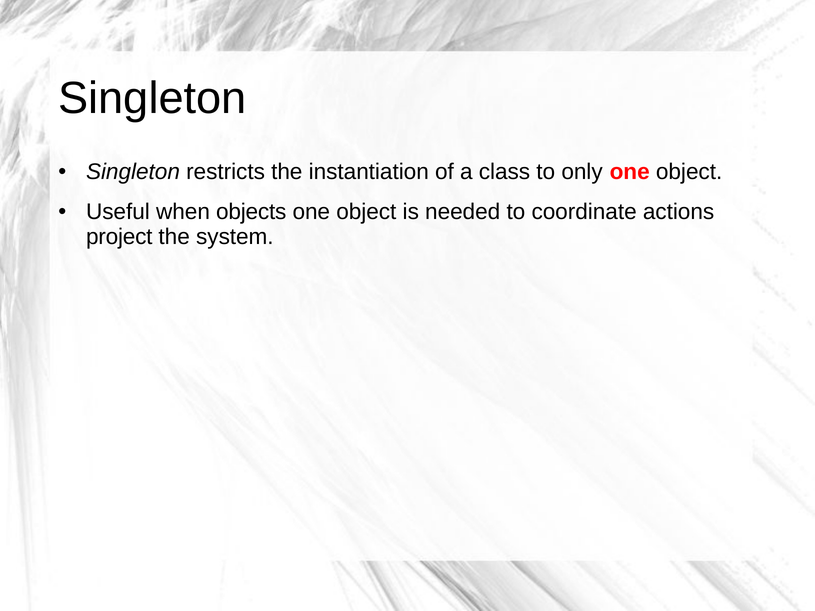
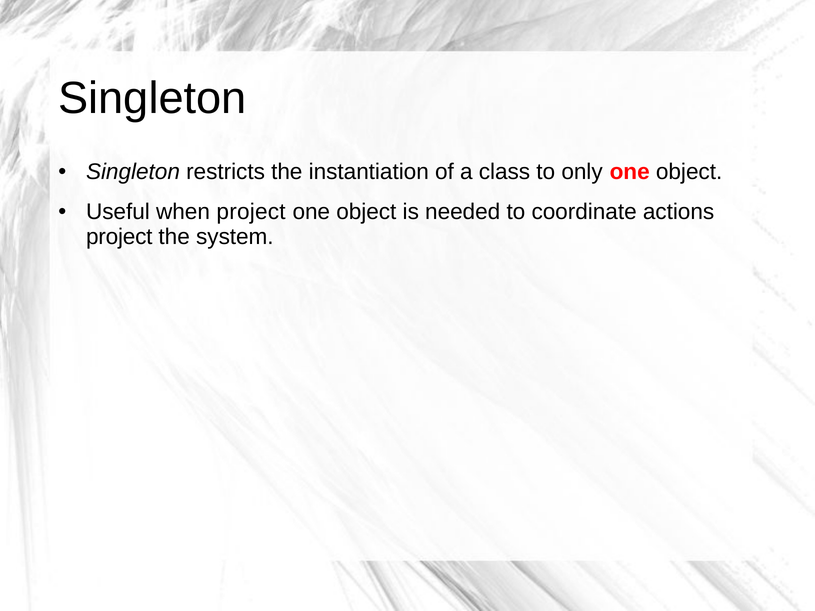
when objects: objects -> project (251, 212)
